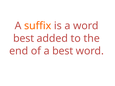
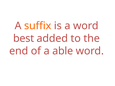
a best: best -> able (63, 51)
